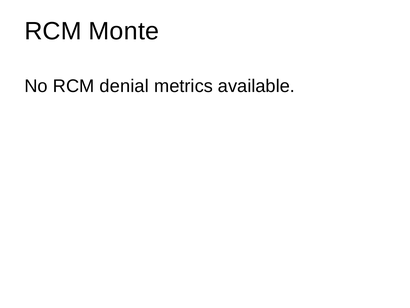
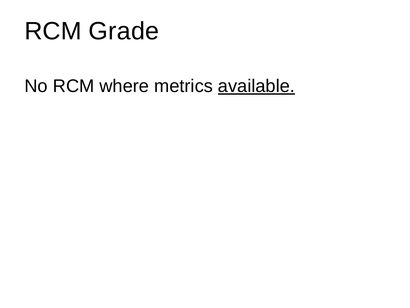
Monte: Monte -> Grade (124, 31)
denial: denial -> where (124, 86)
available underline: none -> present (256, 86)
